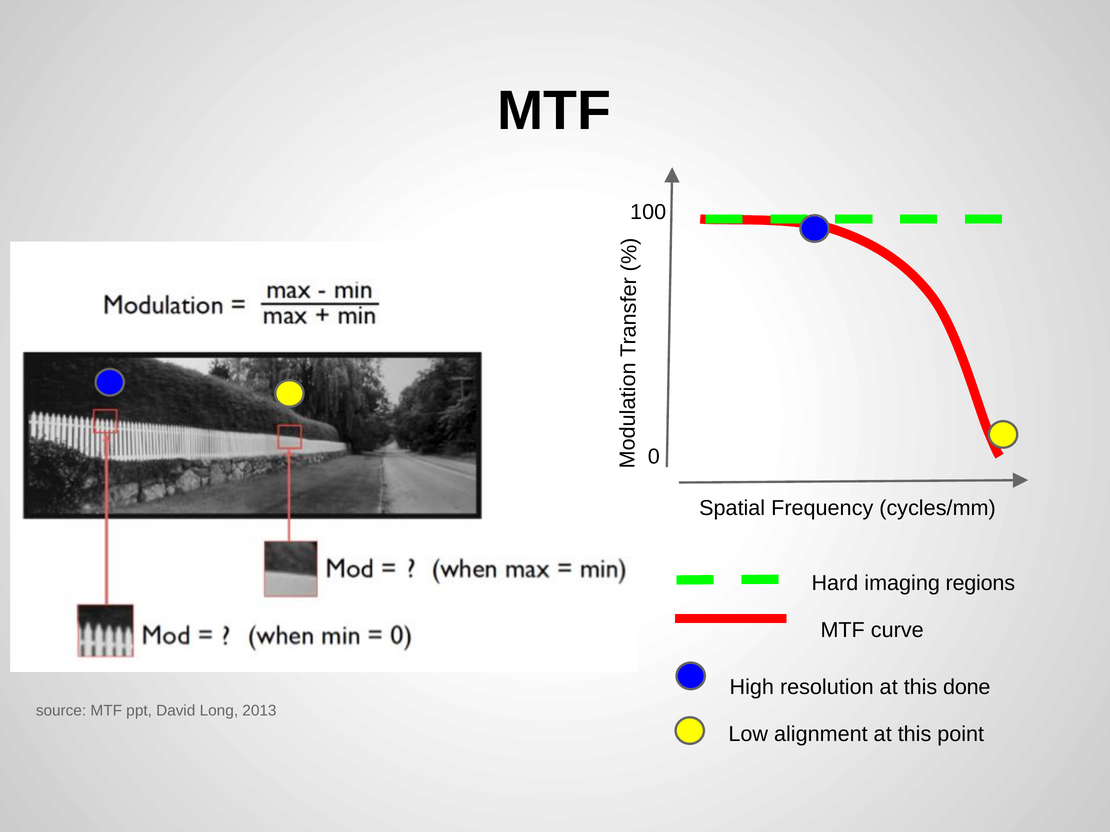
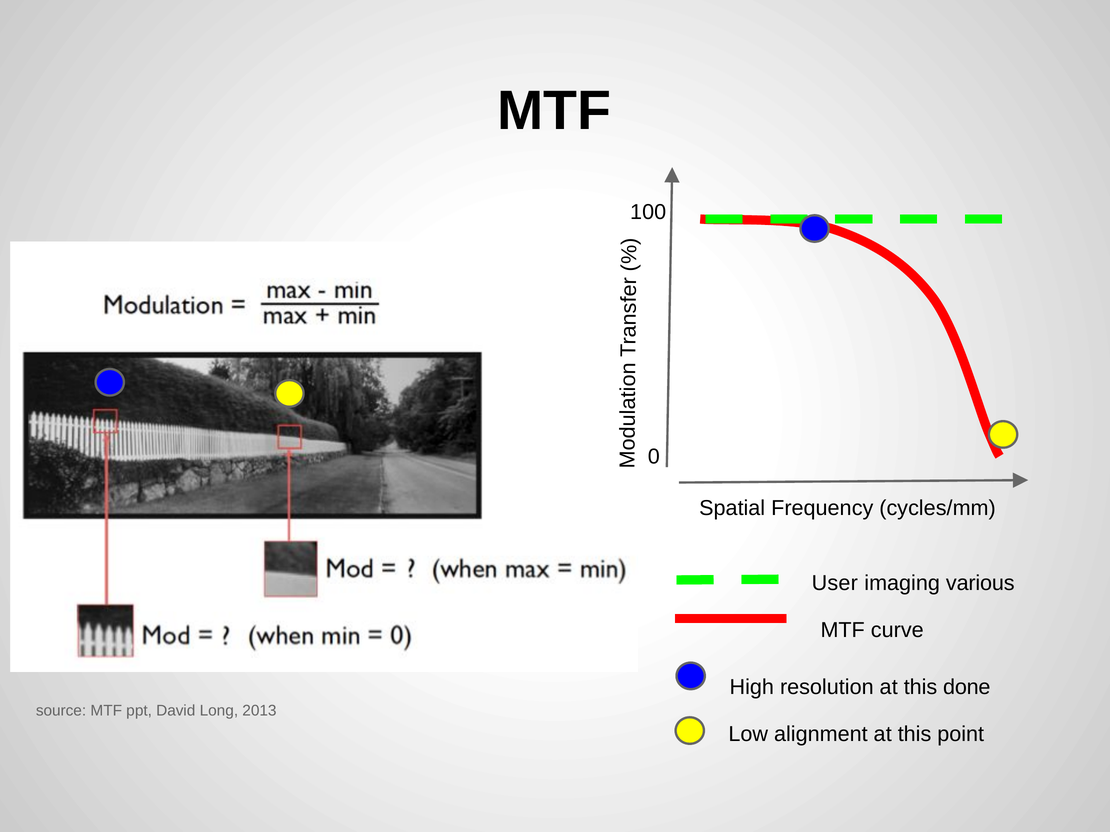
Hard: Hard -> User (835, 583)
regions: regions -> various (980, 583)
